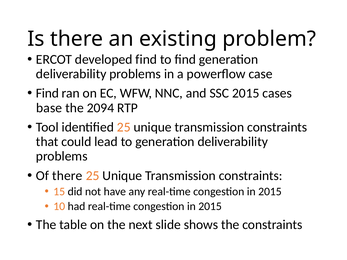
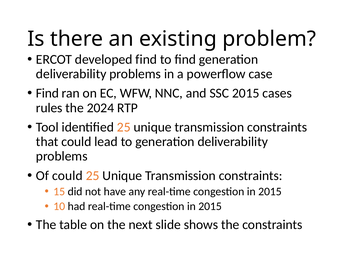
base: base -> rules (49, 108)
2094: 2094 -> 2024 (100, 108)
Of there: there -> could (67, 176)
